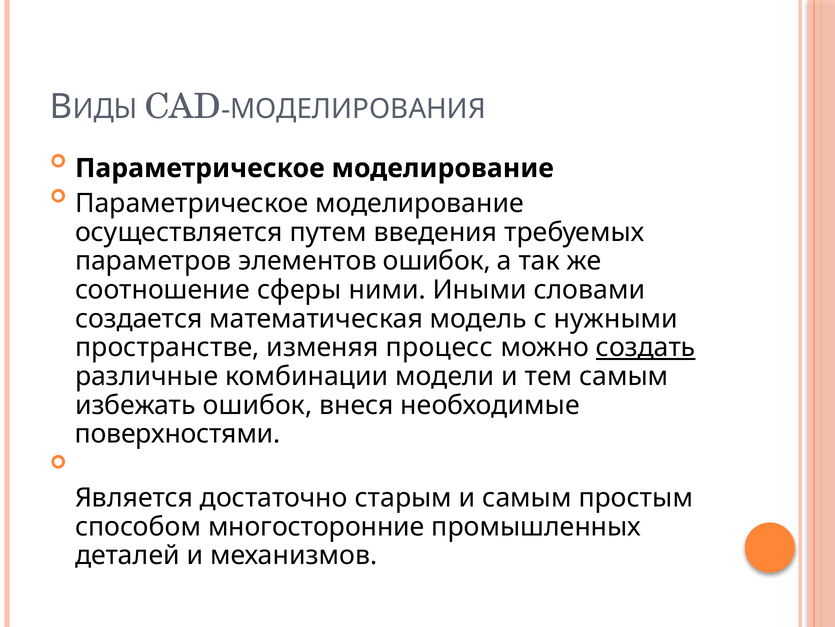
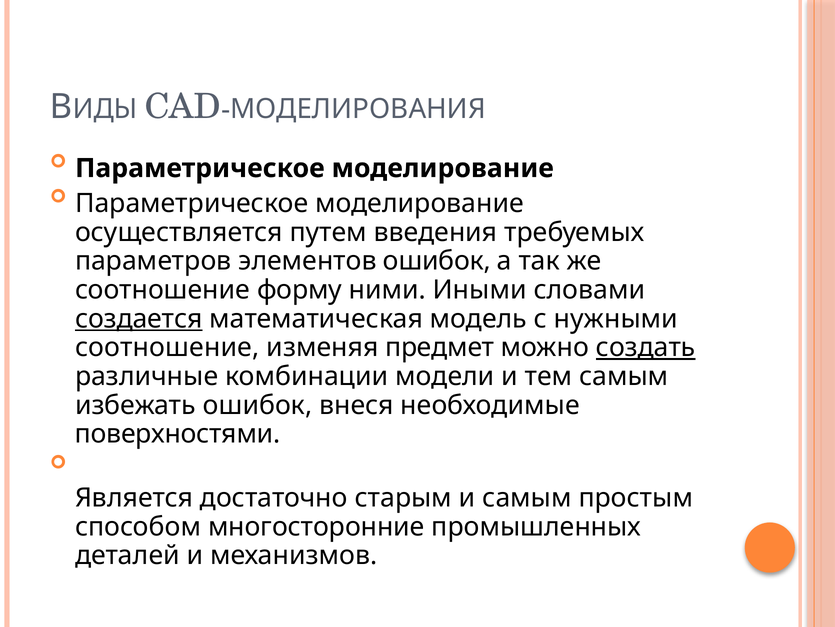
сферы: сферы -> форму (299, 290)
создается underline: none -> present (139, 318)
пространстве: пространстве -> соотношение (167, 347)
процесс: процесс -> предмет (440, 347)
